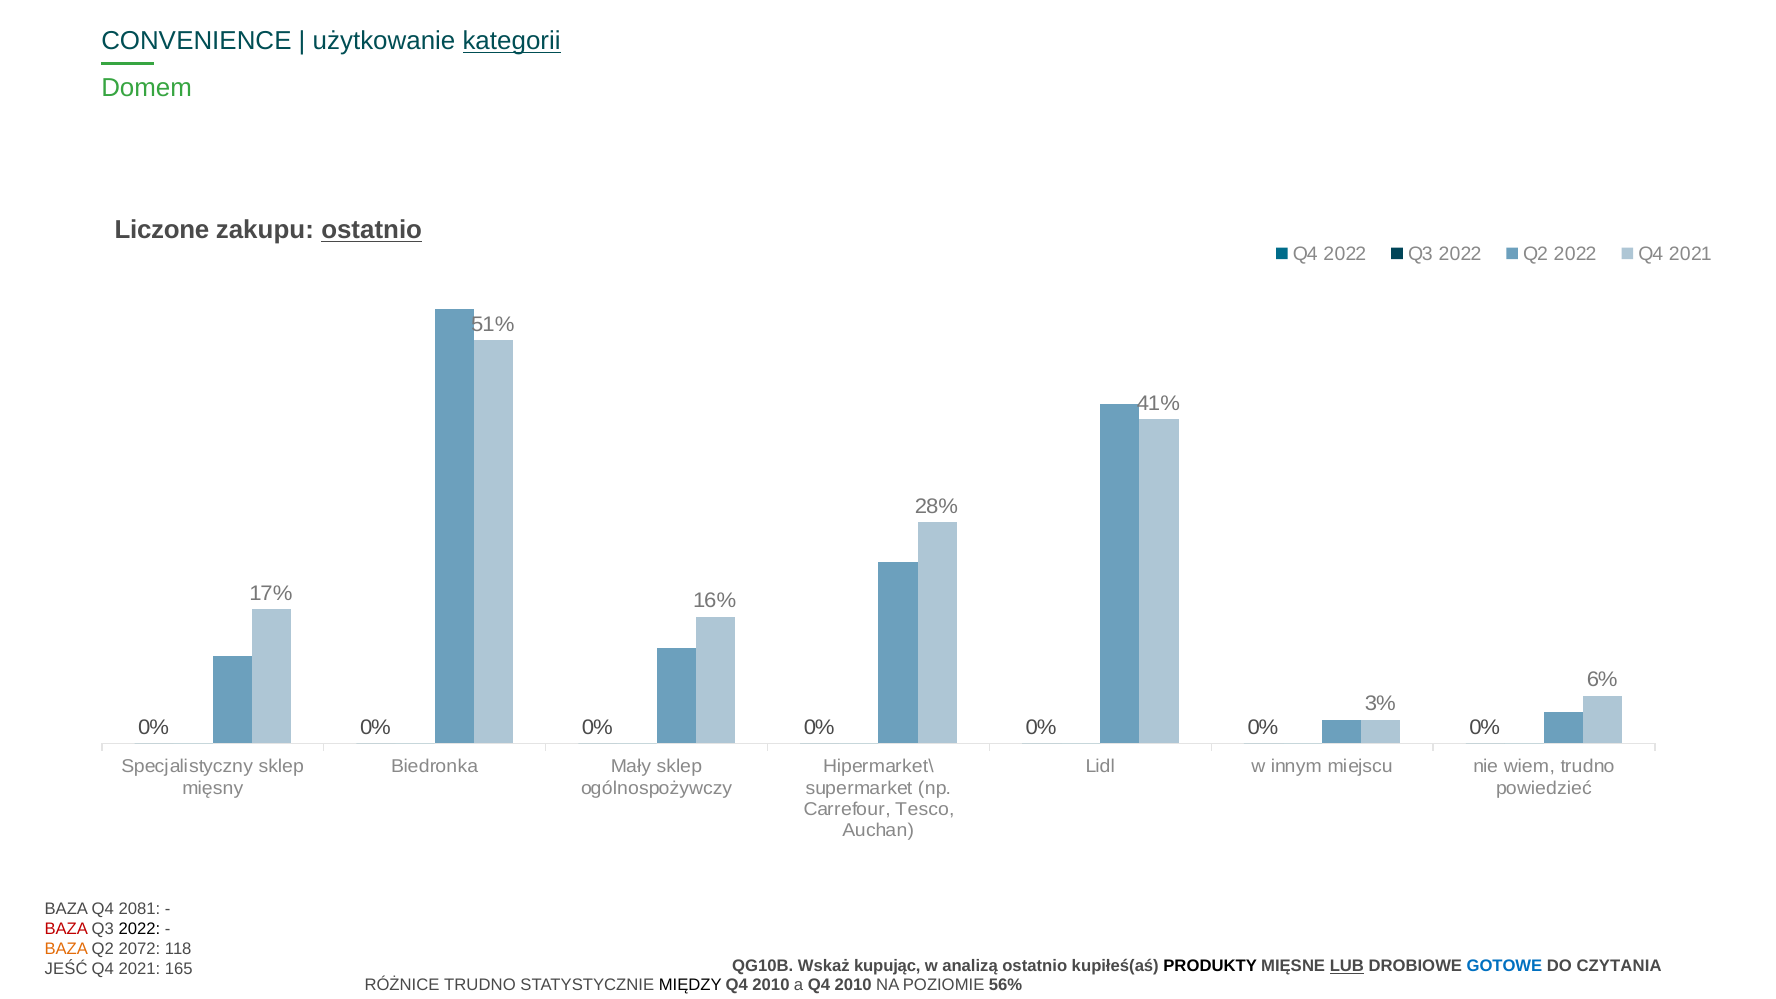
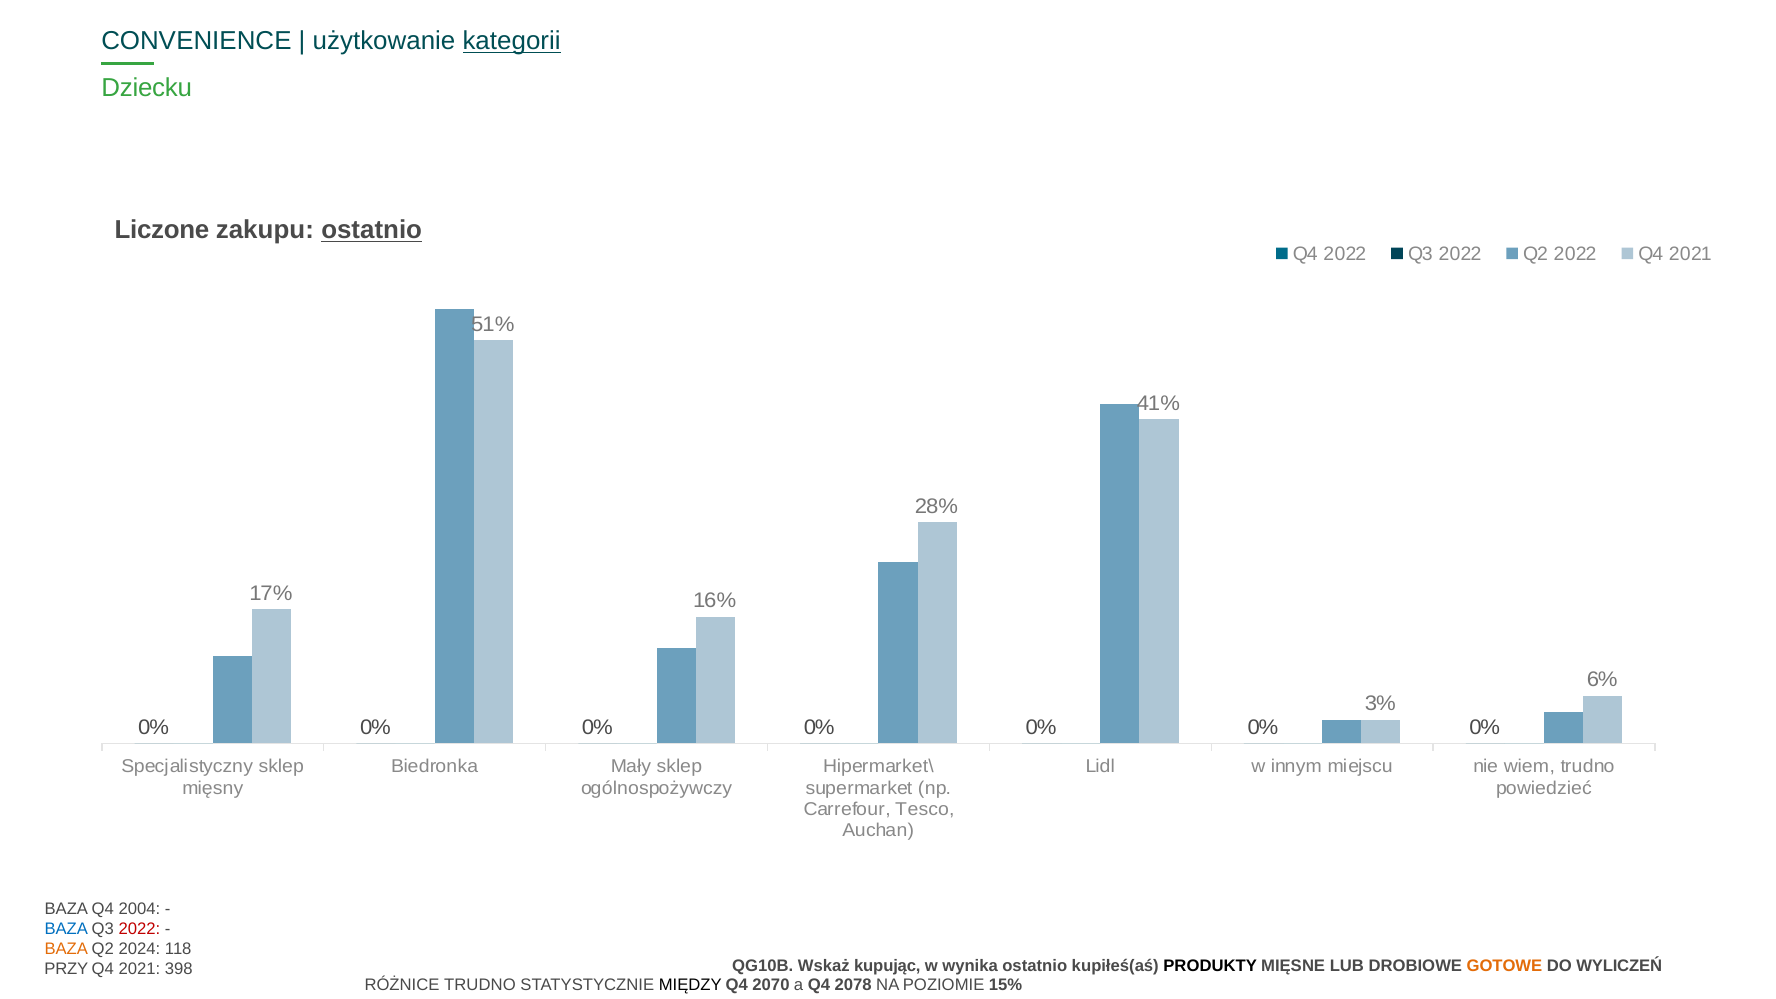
Domem: Domem -> Dziecku (147, 88)
2081: 2081 -> 2004 (139, 909)
BAZA colour: red -> blue (66, 929)
2022 colour: black -> red (139, 929)
2072: 2072 -> 2024 (139, 949)
analizą: analizą -> wynika (970, 966)
LUB underline: present -> none (1347, 966)
GOTOWE colour: blue -> orange (1504, 966)
CZYTANIA: CZYTANIA -> WYLICZEŃ (1619, 966)
JEŚĆ: JEŚĆ -> PRZY (66, 969)
165: 165 -> 398 (179, 969)
2010: 2010 -> 2070 (771, 985)
a Q4 2010: 2010 -> 2078 (853, 985)
56%: 56% -> 15% (1006, 985)
